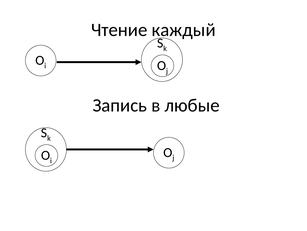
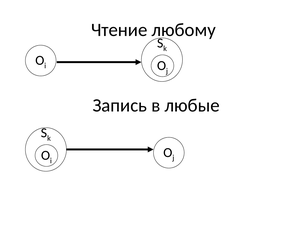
каждый: каждый -> любому (184, 30)
